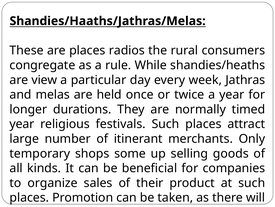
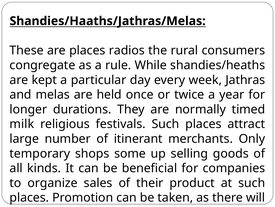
view: view -> kept (44, 80)
year: year -> milk (22, 124)
